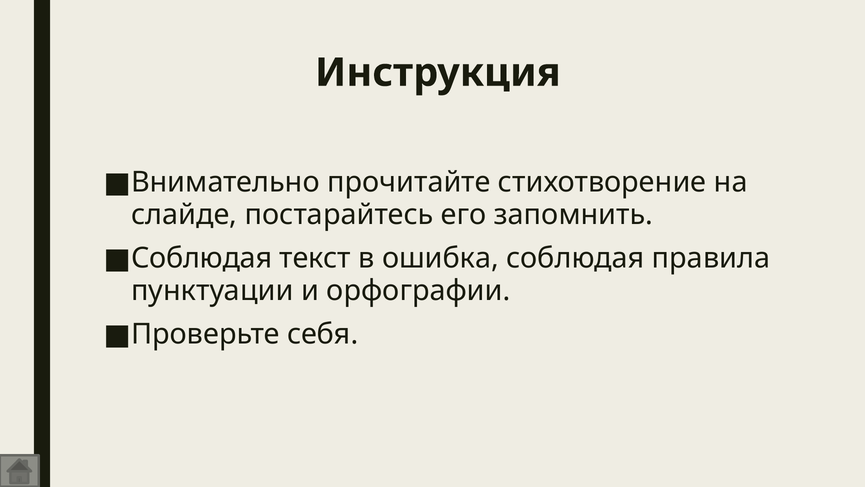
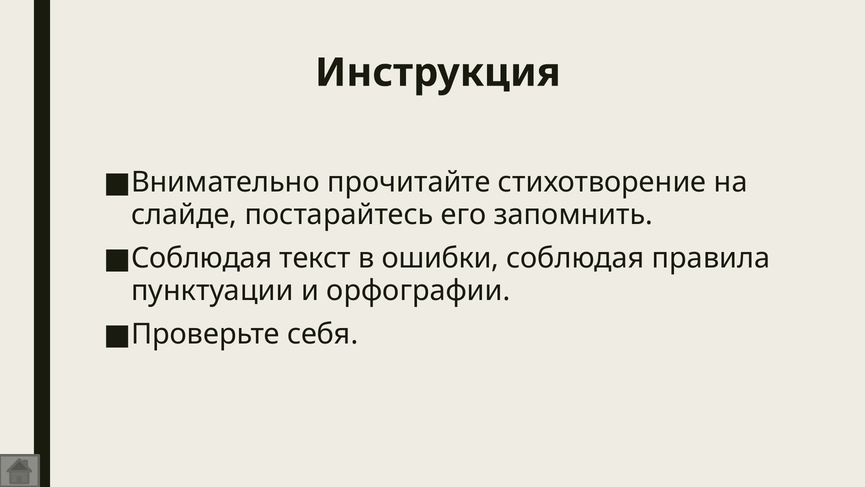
ошибка: ошибка -> ошибки (441, 258)
